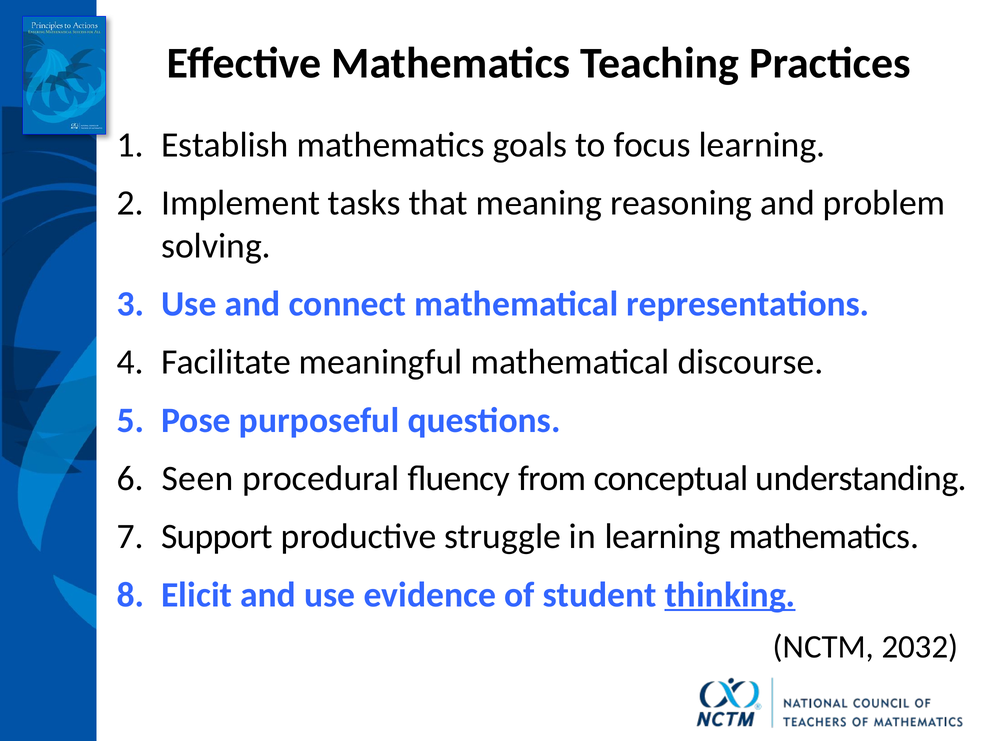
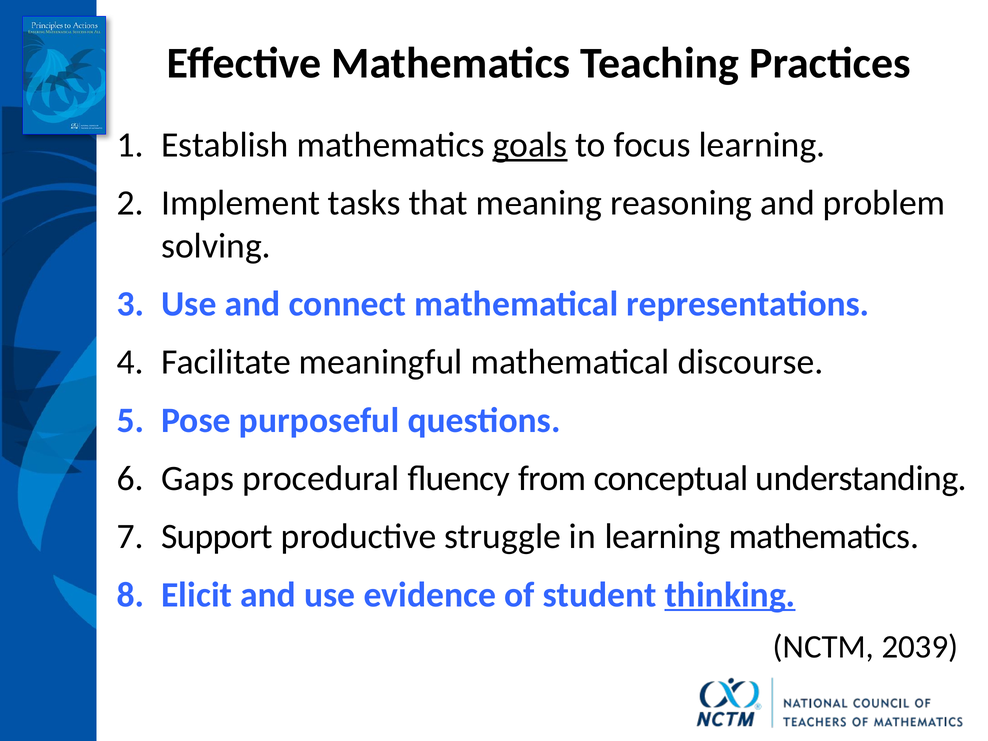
goals underline: none -> present (530, 145)
Seen: Seen -> Gaps (198, 478)
2032: 2032 -> 2039 (920, 647)
